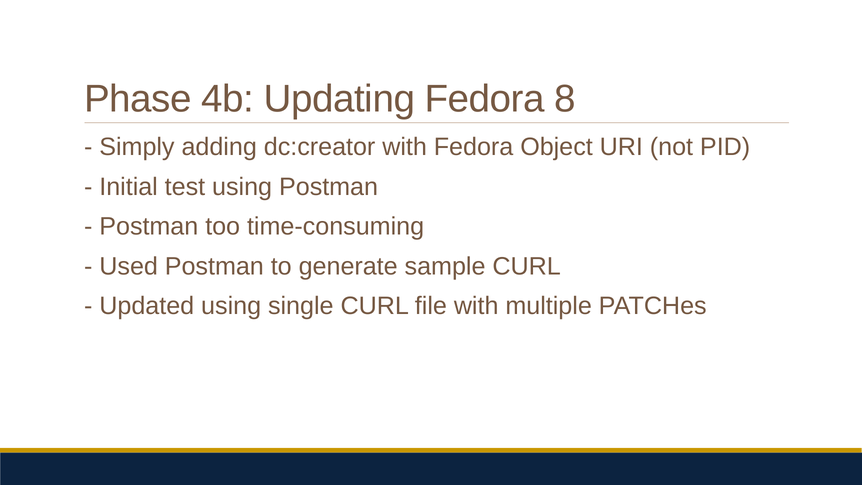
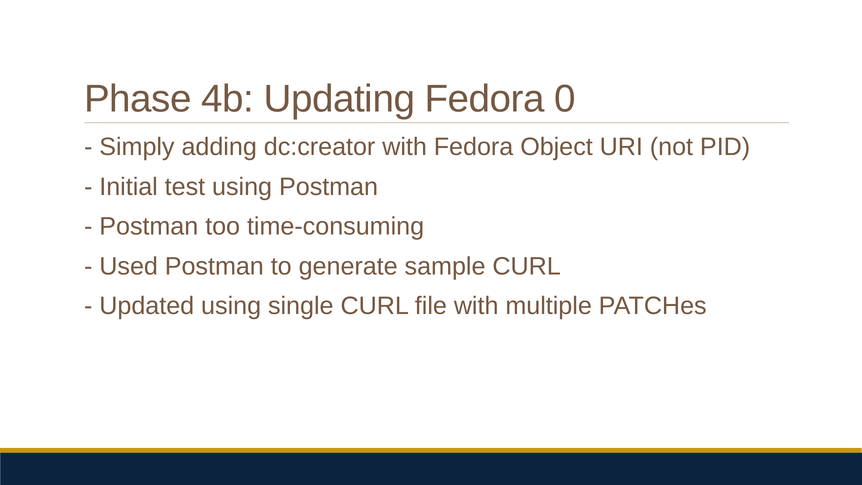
8: 8 -> 0 (565, 99)
